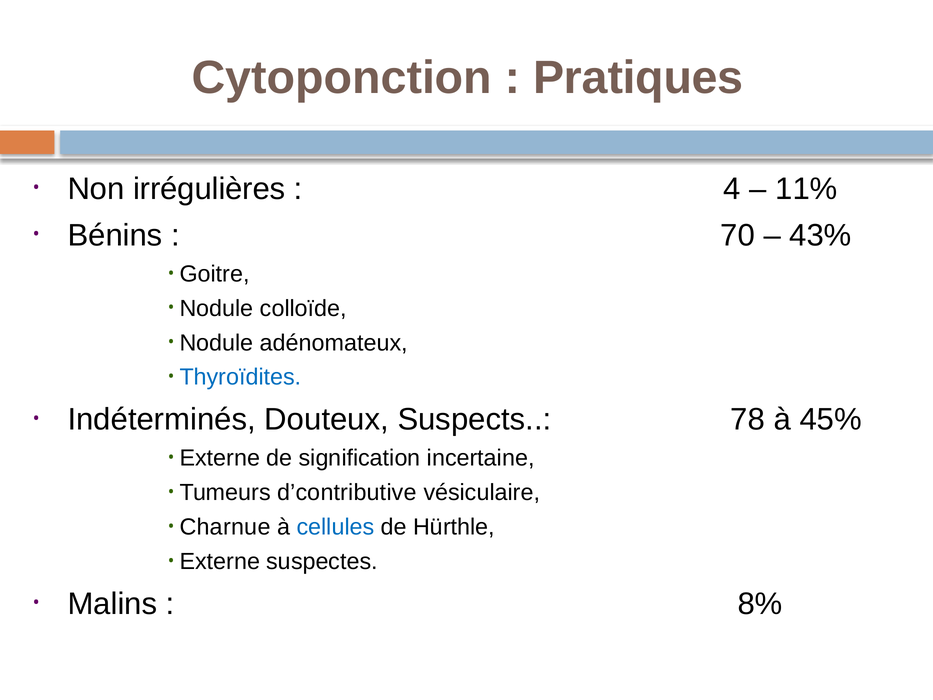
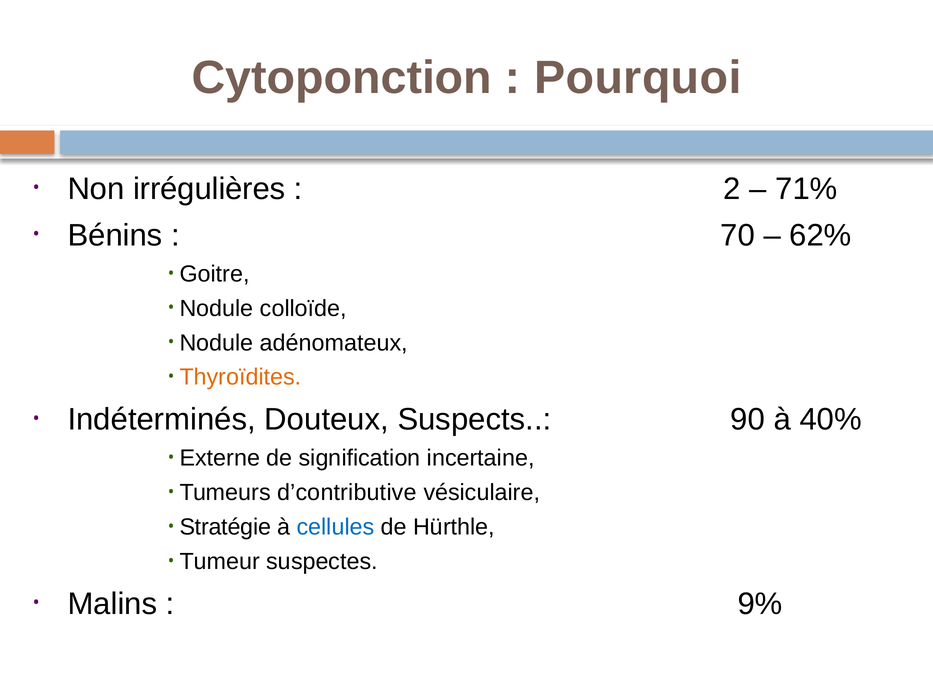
Pratiques: Pratiques -> Pourquoi (638, 78)
4: 4 -> 2 (732, 189)
11%: 11% -> 71% (806, 189)
43%: 43% -> 62% (821, 235)
Thyroïdites colour: blue -> orange (240, 377)
78: 78 -> 90 (748, 419)
45%: 45% -> 40% (831, 419)
Charnue: Charnue -> Stratégie (225, 527)
Externe: Externe -> Tumeur (220, 561)
8%: 8% -> 9% (760, 604)
